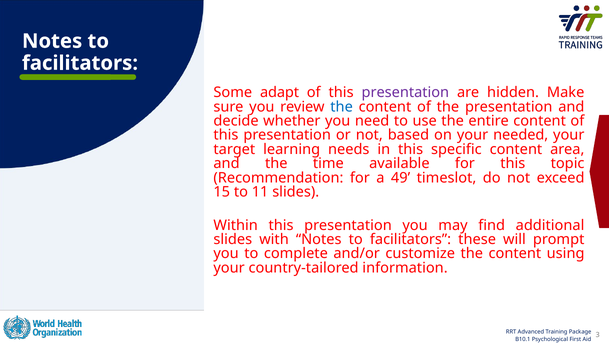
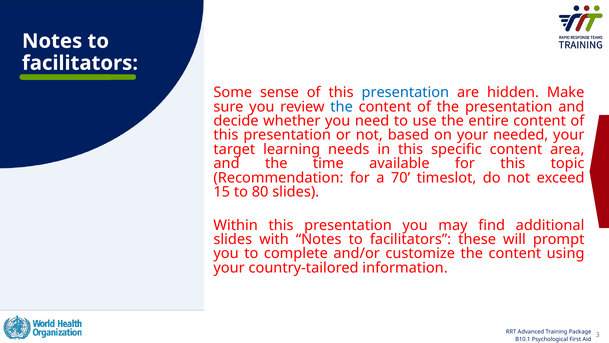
adapt: adapt -> sense (280, 92)
presentation colour: purple -> blue (405, 92)
49: 49 -> 70 (401, 177)
11: 11 -> 80 (260, 192)
